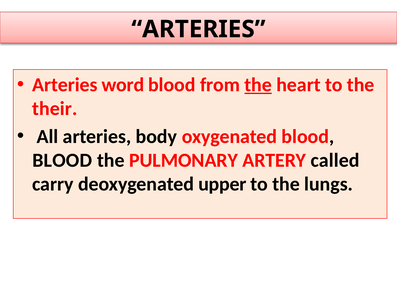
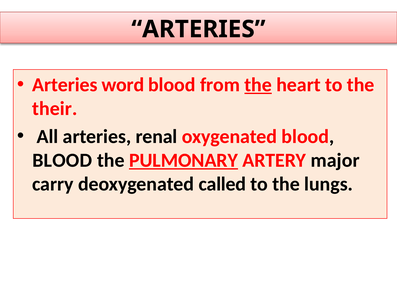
body: body -> renal (156, 136)
PULMONARY underline: none -> present (183, 160)
called: called -> major (335, 160)
upper: upper -> called (222, 184)
